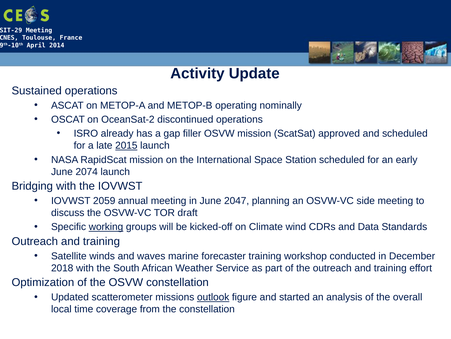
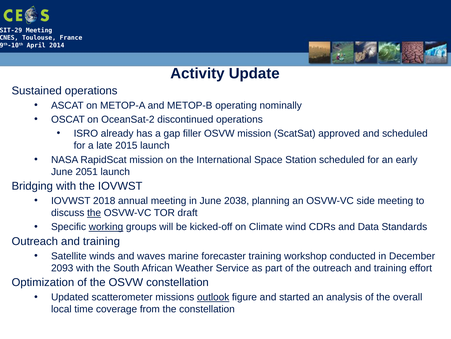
2015 underline: present -> none (126, 145)
2074: 2074 -> 2051 (87, 171)
2059: 2059 -> 2018 (104, 200)
2047: 2047 -> 2038 (237, 200)
the underline: none -> present (94, 212)
2018: 2018 -> 2093 (62, 268)
